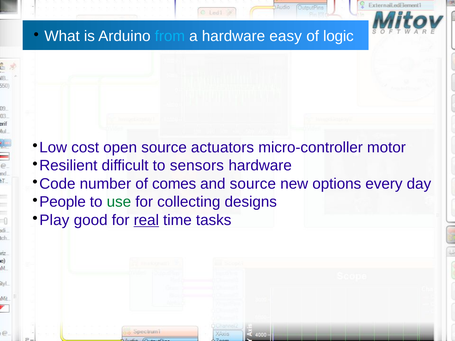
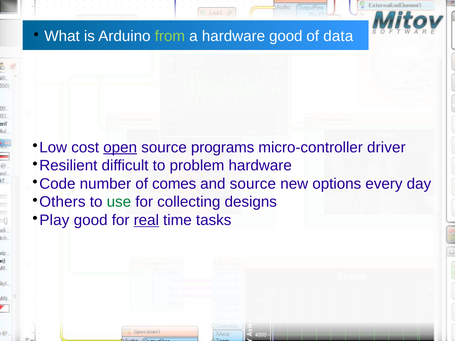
from colour: light blue -> light green (170, 36)
hardware easy: easy -> good (286, 36)
logic: logic -> data (338, 36)
open underline: none -> present (120, 147)
actuators: actuators -> programs (223, 147)
motor: motor -> driver (386, 147)
sensors: sensors -> problem (197, 166)
People: People -> Others (62, 202)
